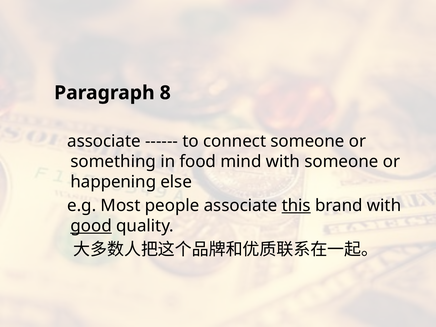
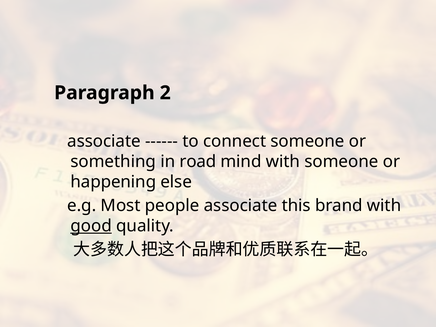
8: 8 -> 2 (165, 93)
food: food -> road (198, 161)
this underline: present -> none (296, 206)
